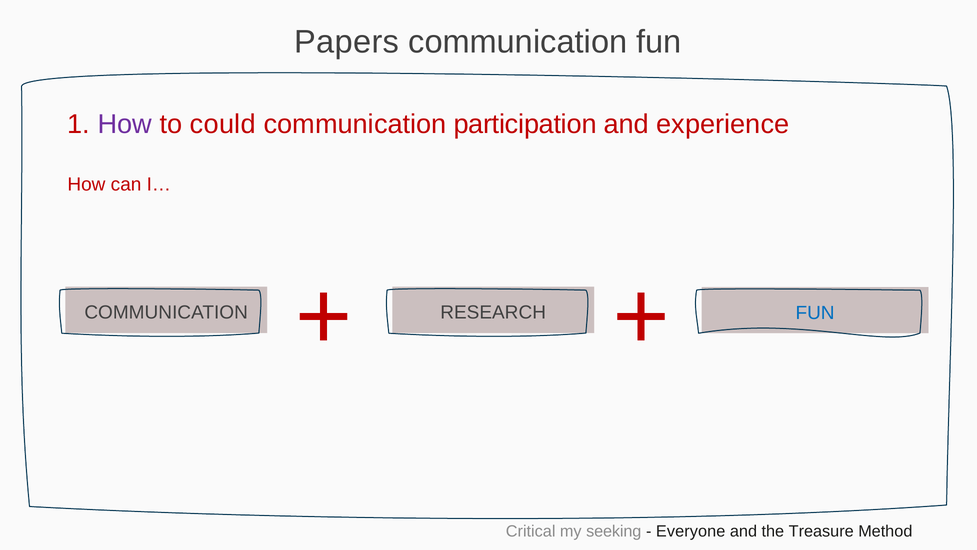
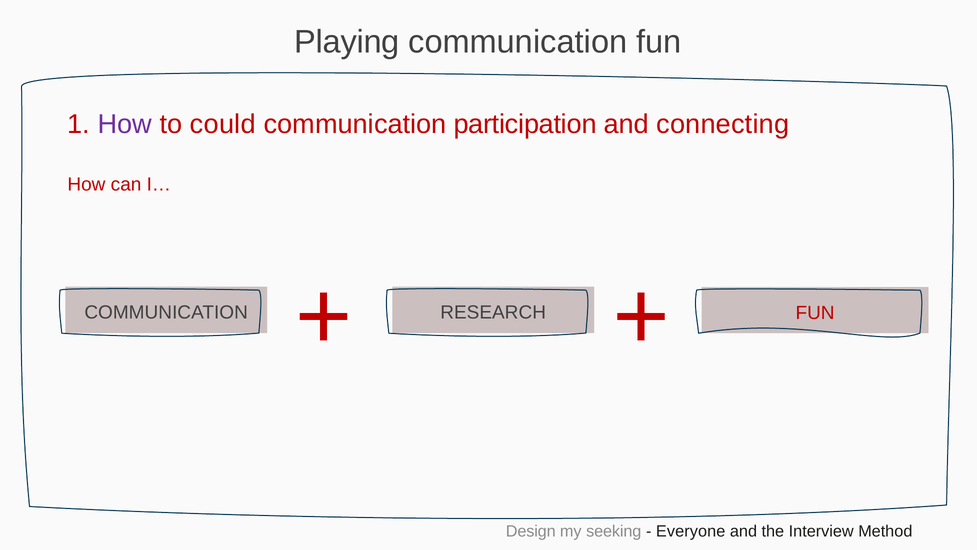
Papers: Papers -> Playing (347, 42)
experience: experience -> connecting (723, 124)
FUN colour: blue -> red (815, 313)
Critical: Critical -> Design (531, 531)
Treasure: Treasure -> Interview (821, 531)
